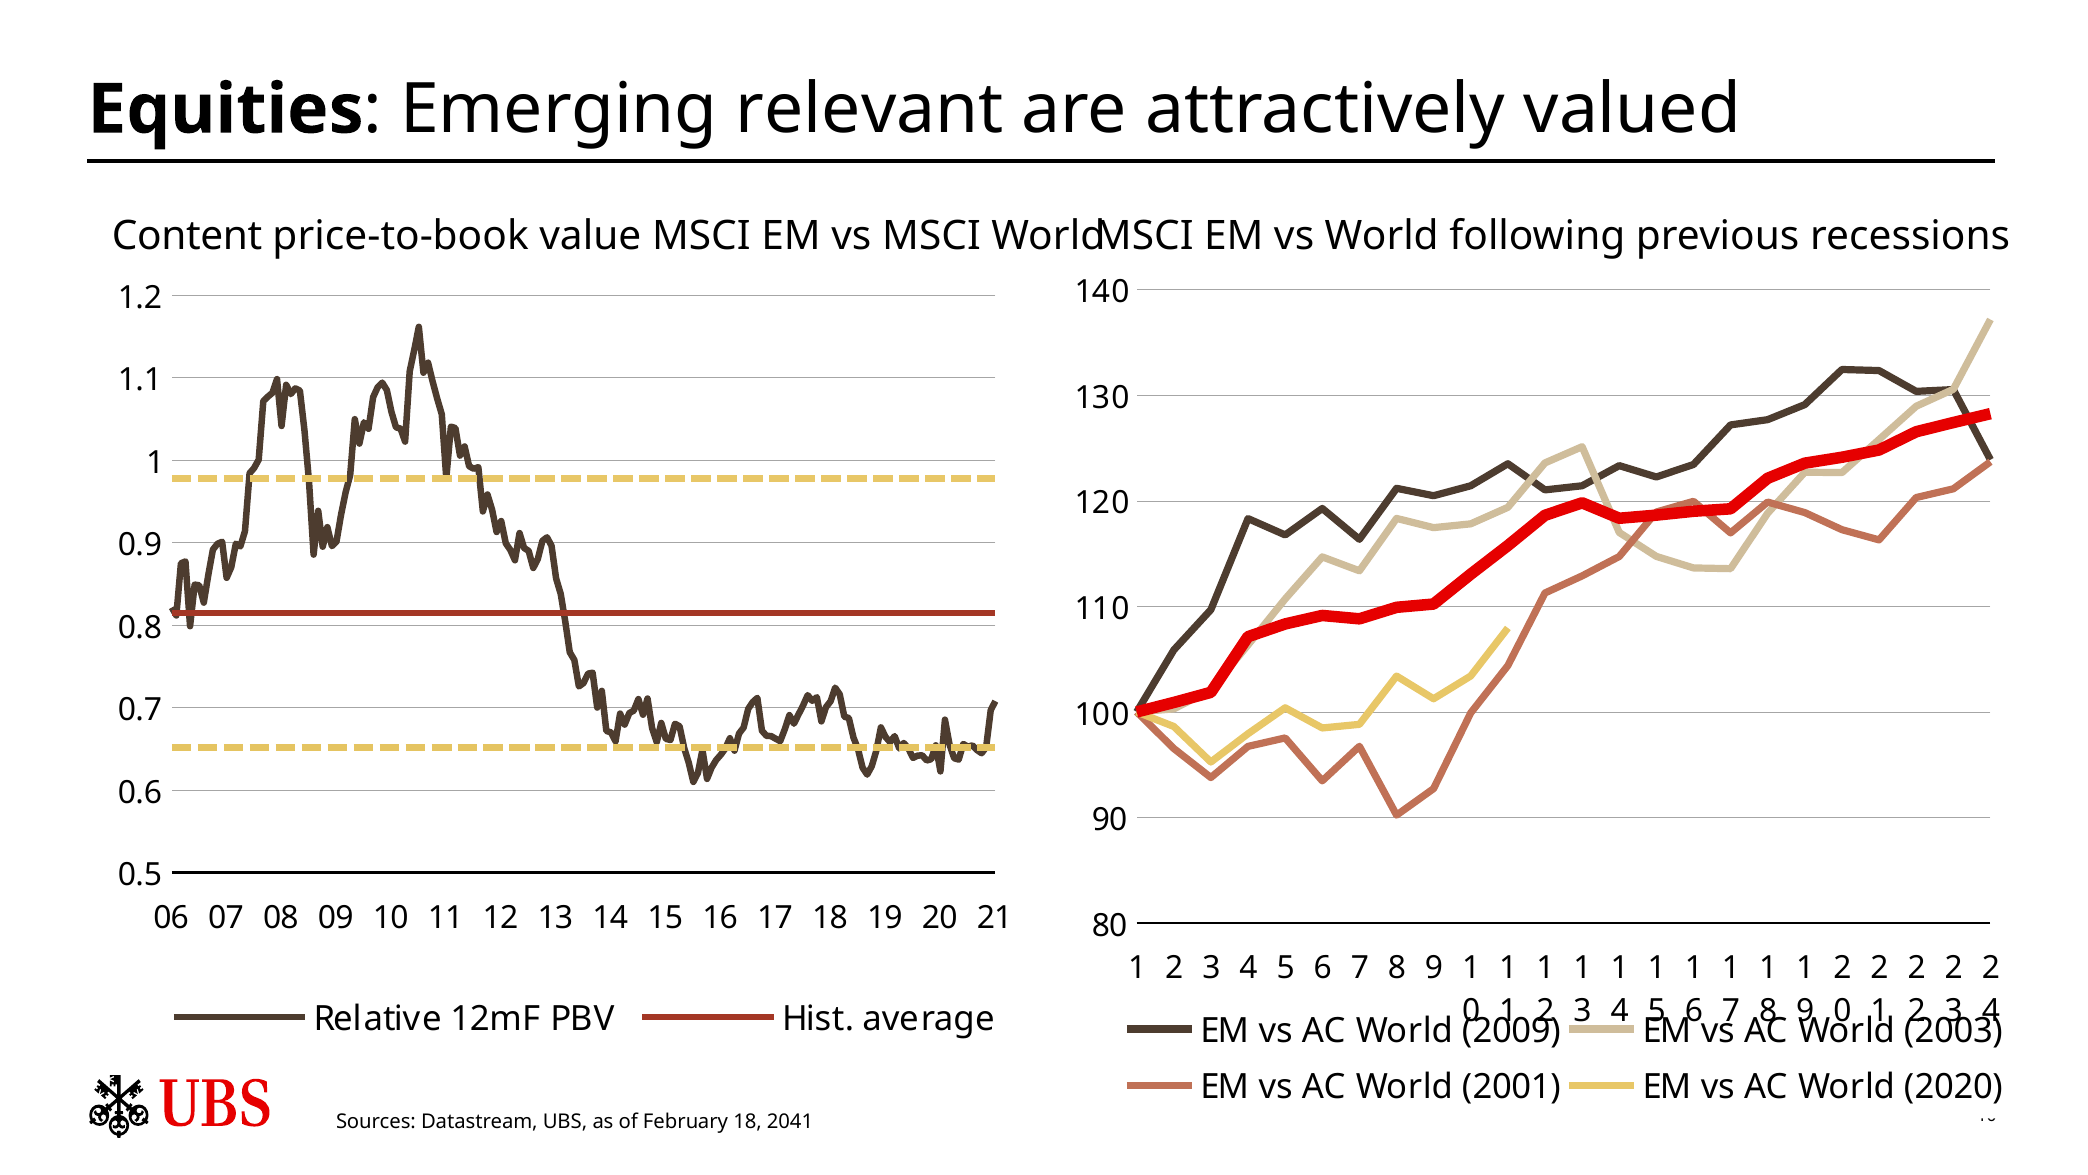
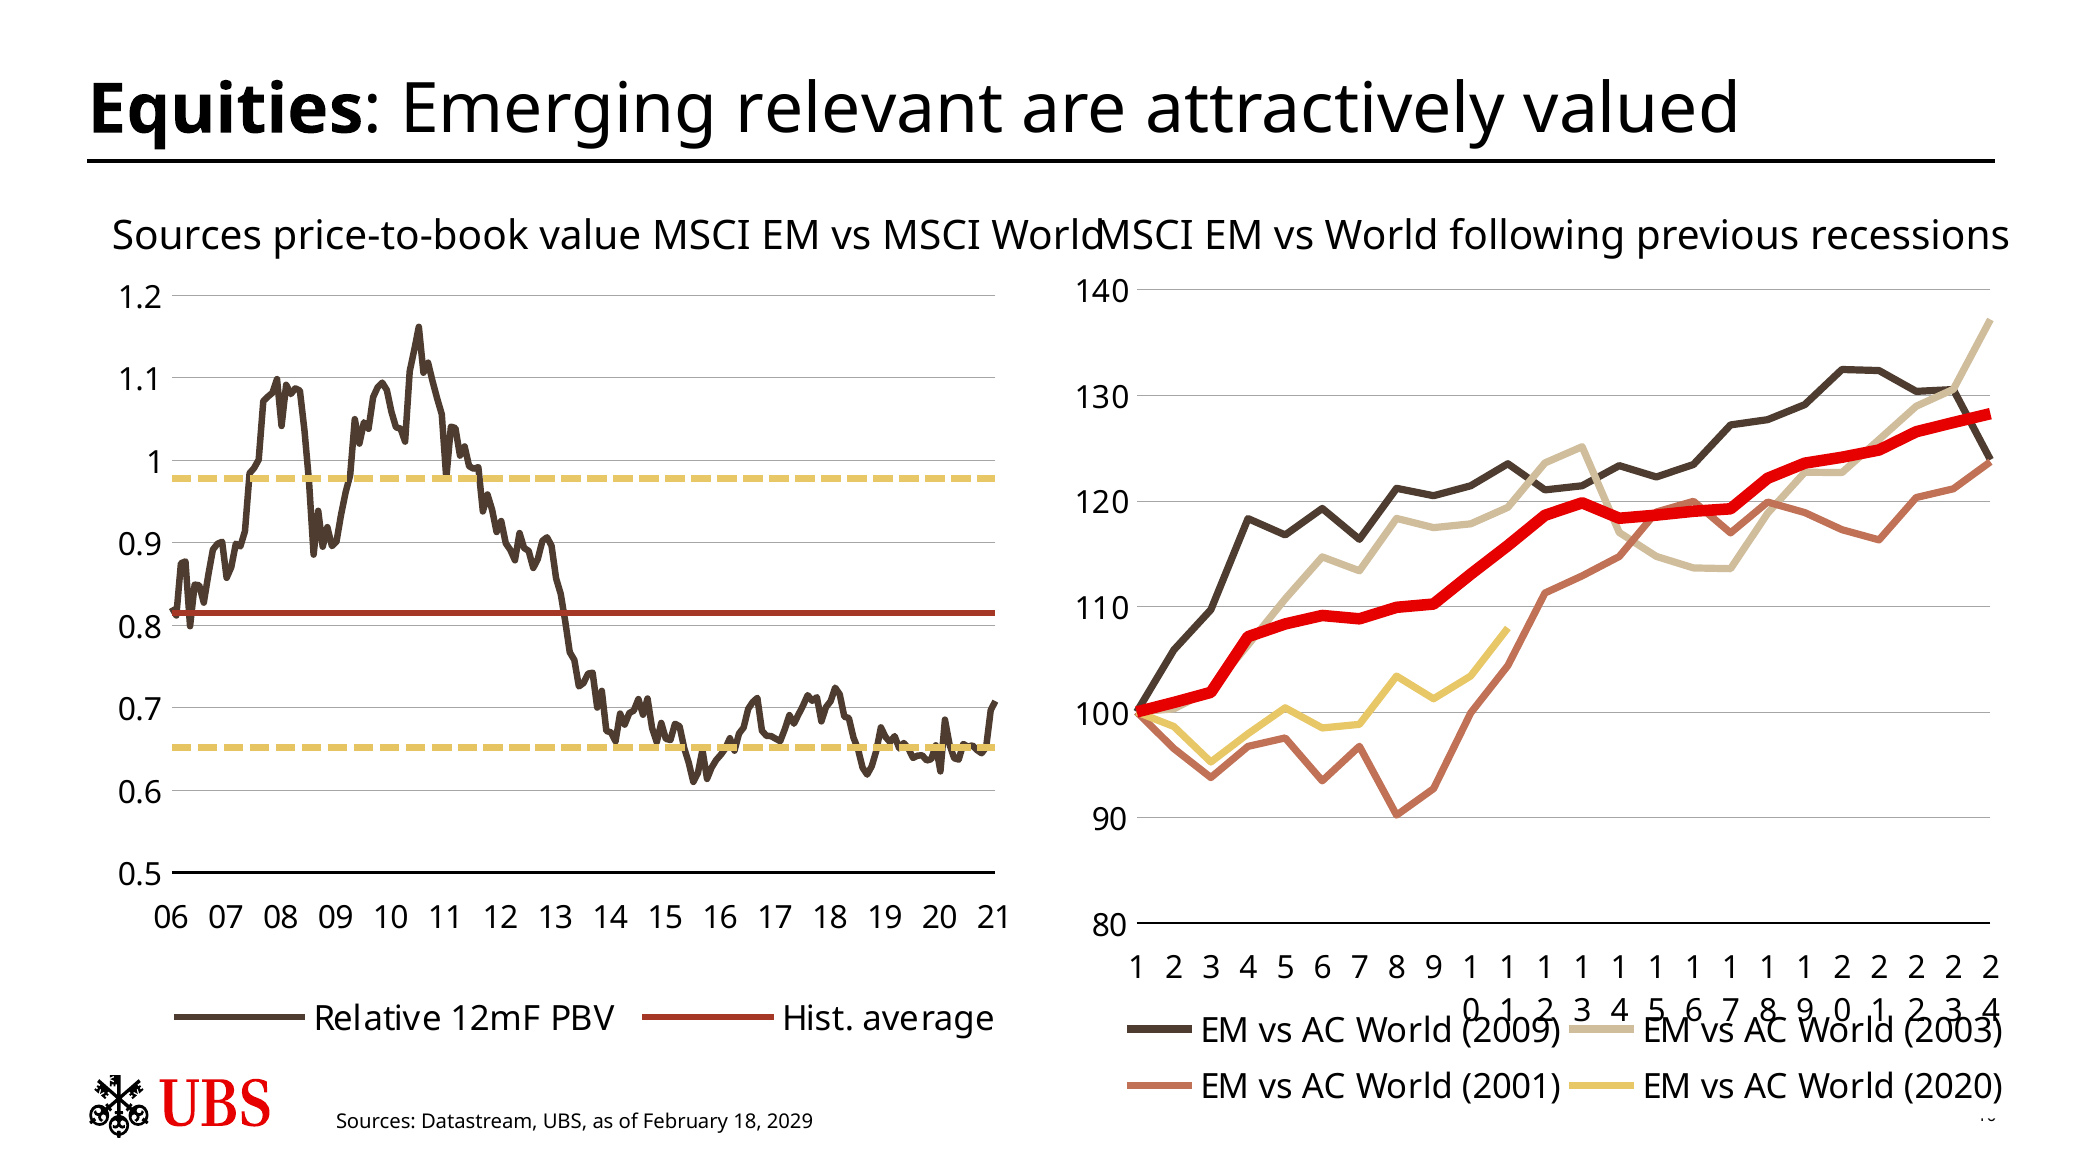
Content: Content -> Sources (187, 236)
2041: 2041 -> 2029 (790, 1121)
